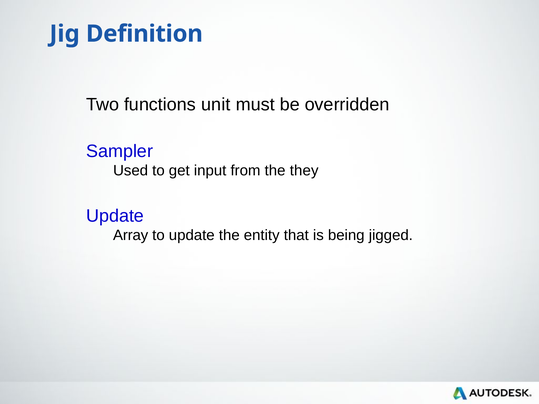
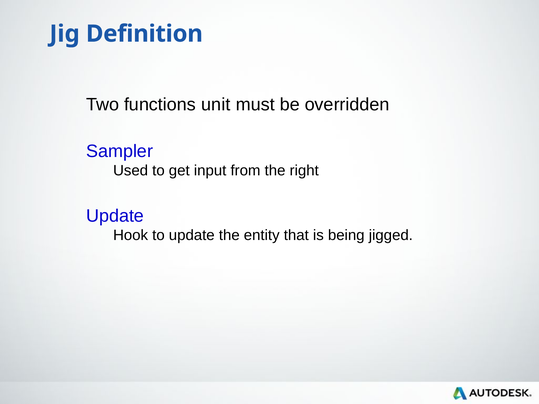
they: they -> right (304, 171)
Array: Array -> Hook (131, 236)
